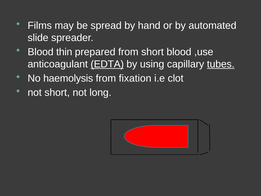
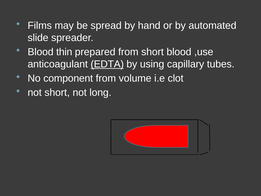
tubes underline: present -> none (221, 64)
haemolysis: haemolysis -> component (68, 78)
fixation: fixation -> volume (135, 78)
